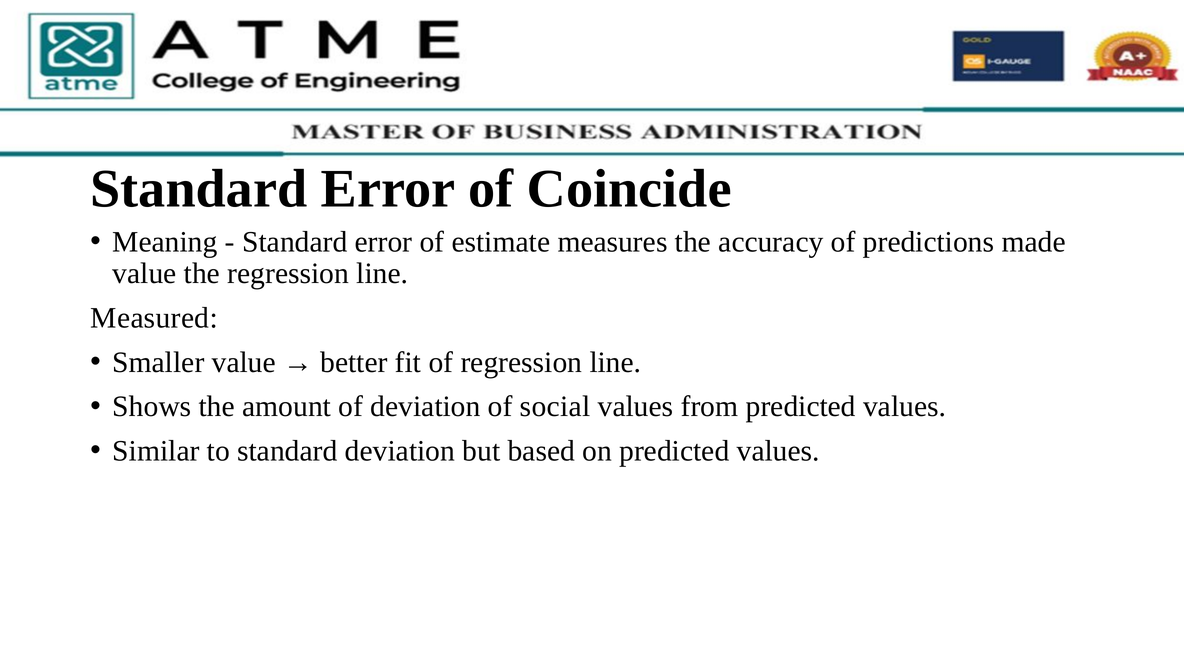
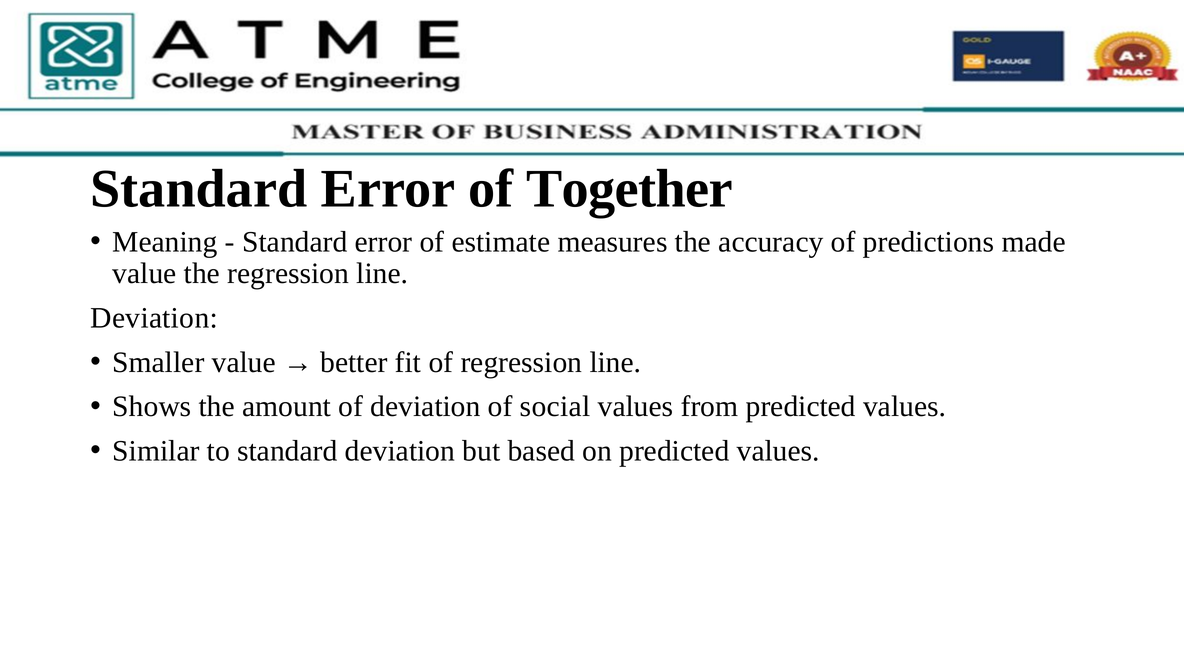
Coincide: Coincide -> Together (629, 189)
Measured: Measured -> Deviation (154, 318)
